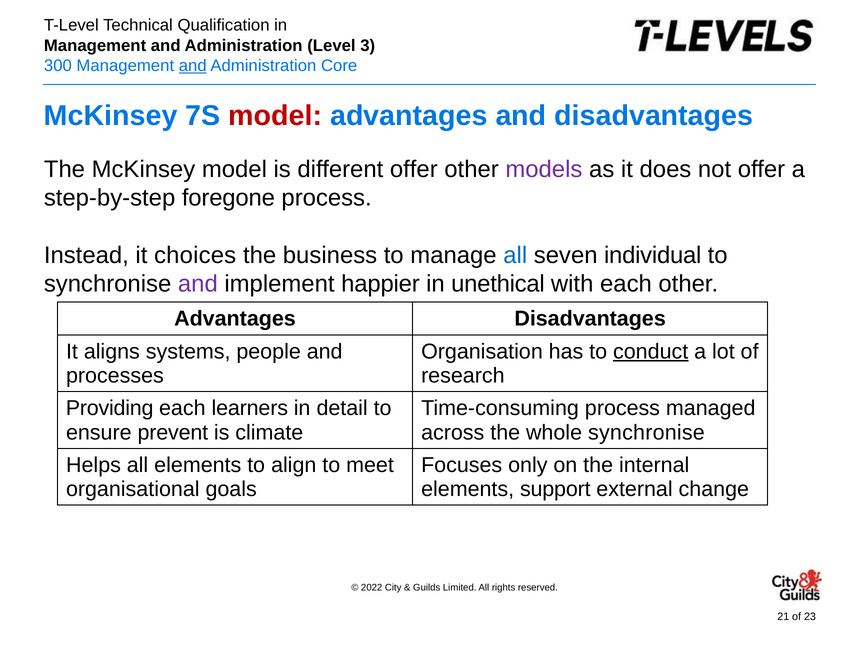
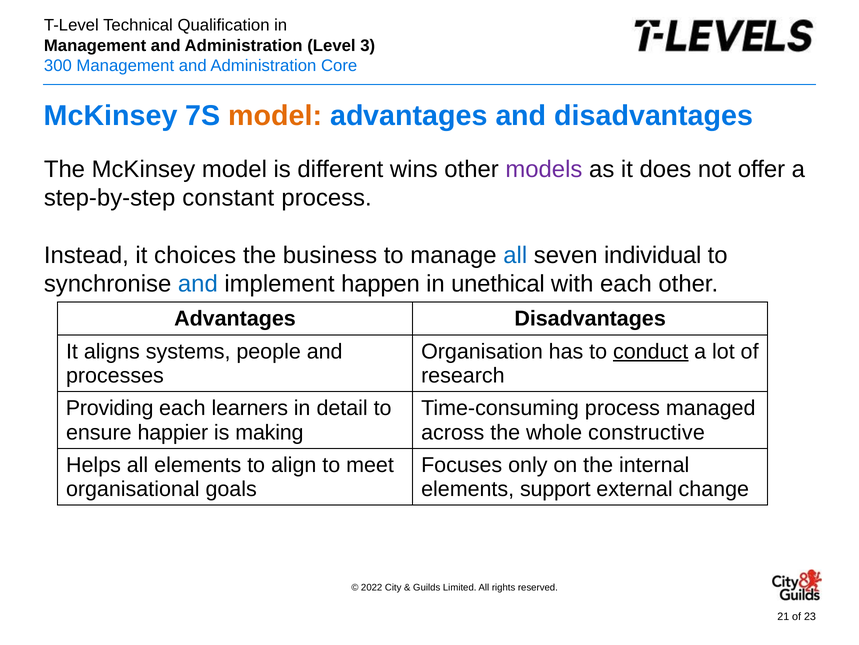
and underline: present -> none (193, 66)
model colour: red -> orange (275, 116)
different offer: offer -> wins (414, 169)
foregone: foregone -> constant (228, 198)
and colour: purple -> blue (198, 284)
happier: happier -> happen (381, 284)
prevent: prevent -> happier (173, 432)
climate: climate -> making (269, 432)
whole synchronise: synchronise -> constructive (646, 432)
